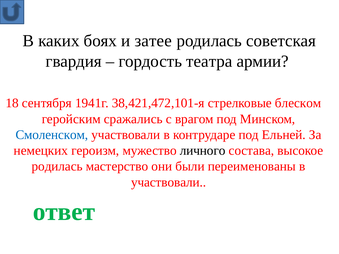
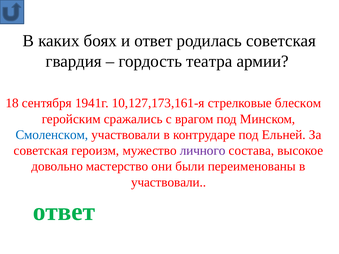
и затее: затее -> ответ (153, 41)
38,421,472,101-я: 38,421,472,101-я -> 10,127,173,161-я (158, 103)
немецких: немецких -> советская (41, 151)
личного colour: black -> purple (203, 151)
родилась: родилась -> довольно (57, 167)
